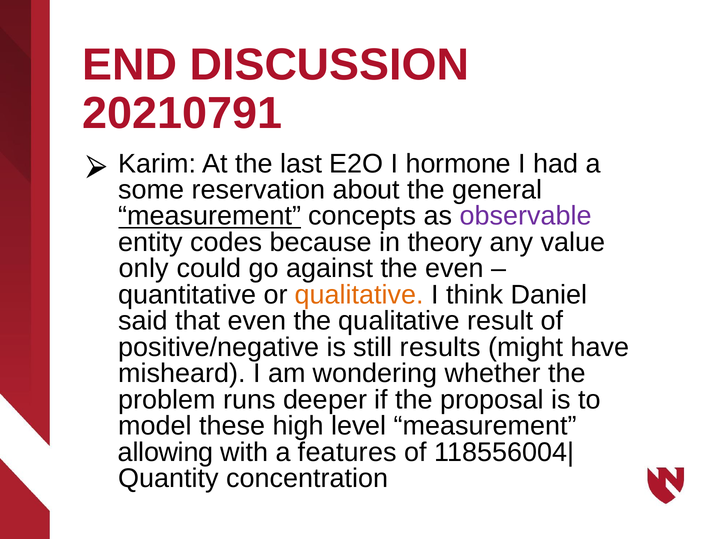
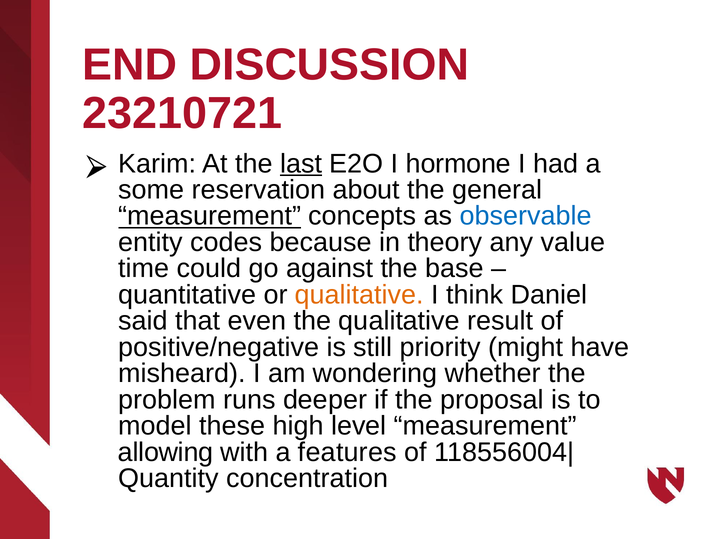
20210791: 20210791 -> 23210721 (182, 113)
last underline: none -> present (301, 164)
observable colour: purple -> blue (526, 216)
only: only -> time (144, 269)
the even: even -> base (455, 269)
results: results -> priority (440, 347)
